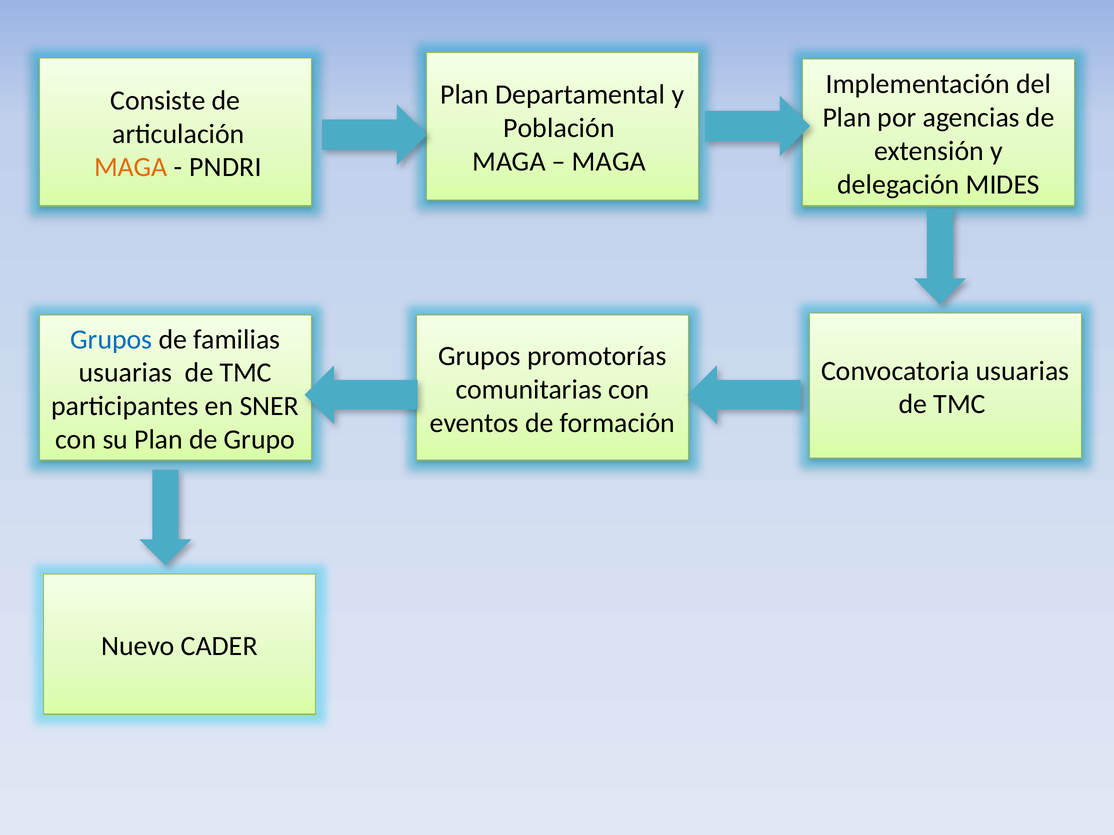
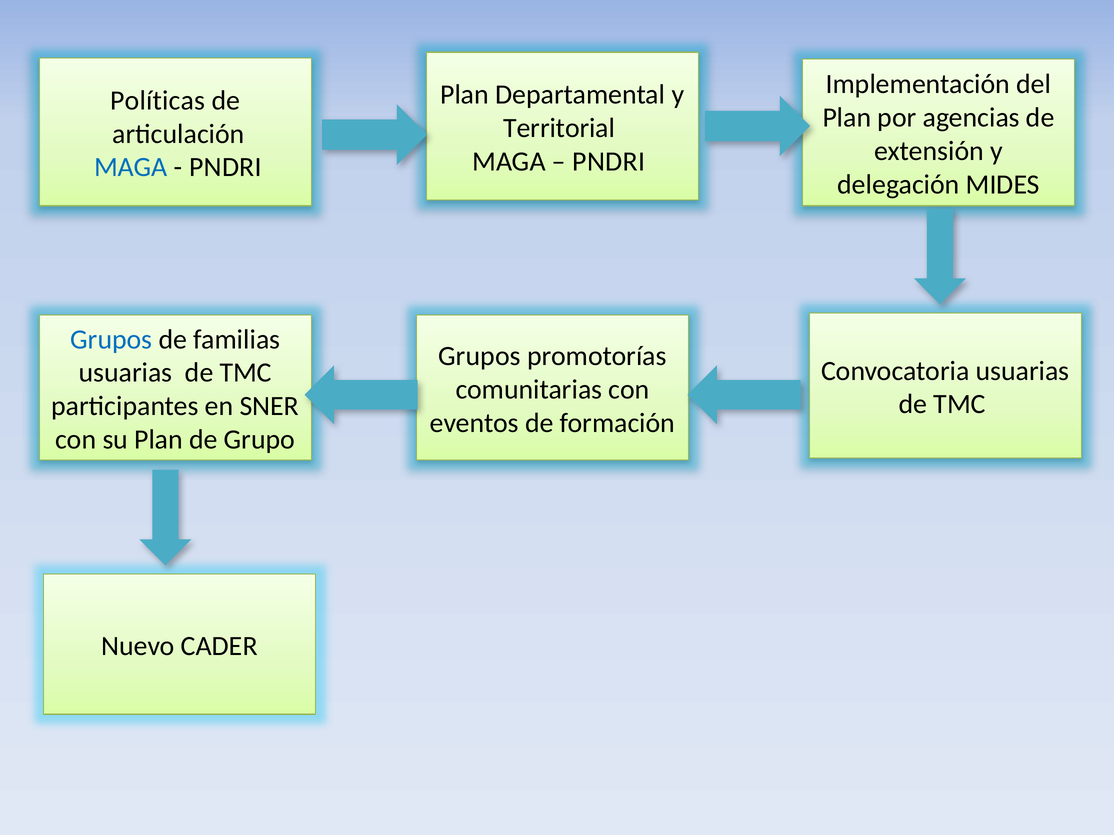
Consiste: Consiste -> Políticas (158, 100)
Población: Población -> Territorial (559, 128)
MAGA: MAGA -> PNDRI (609, 162)
MAGA colour: orange -> blue (131, 167)
